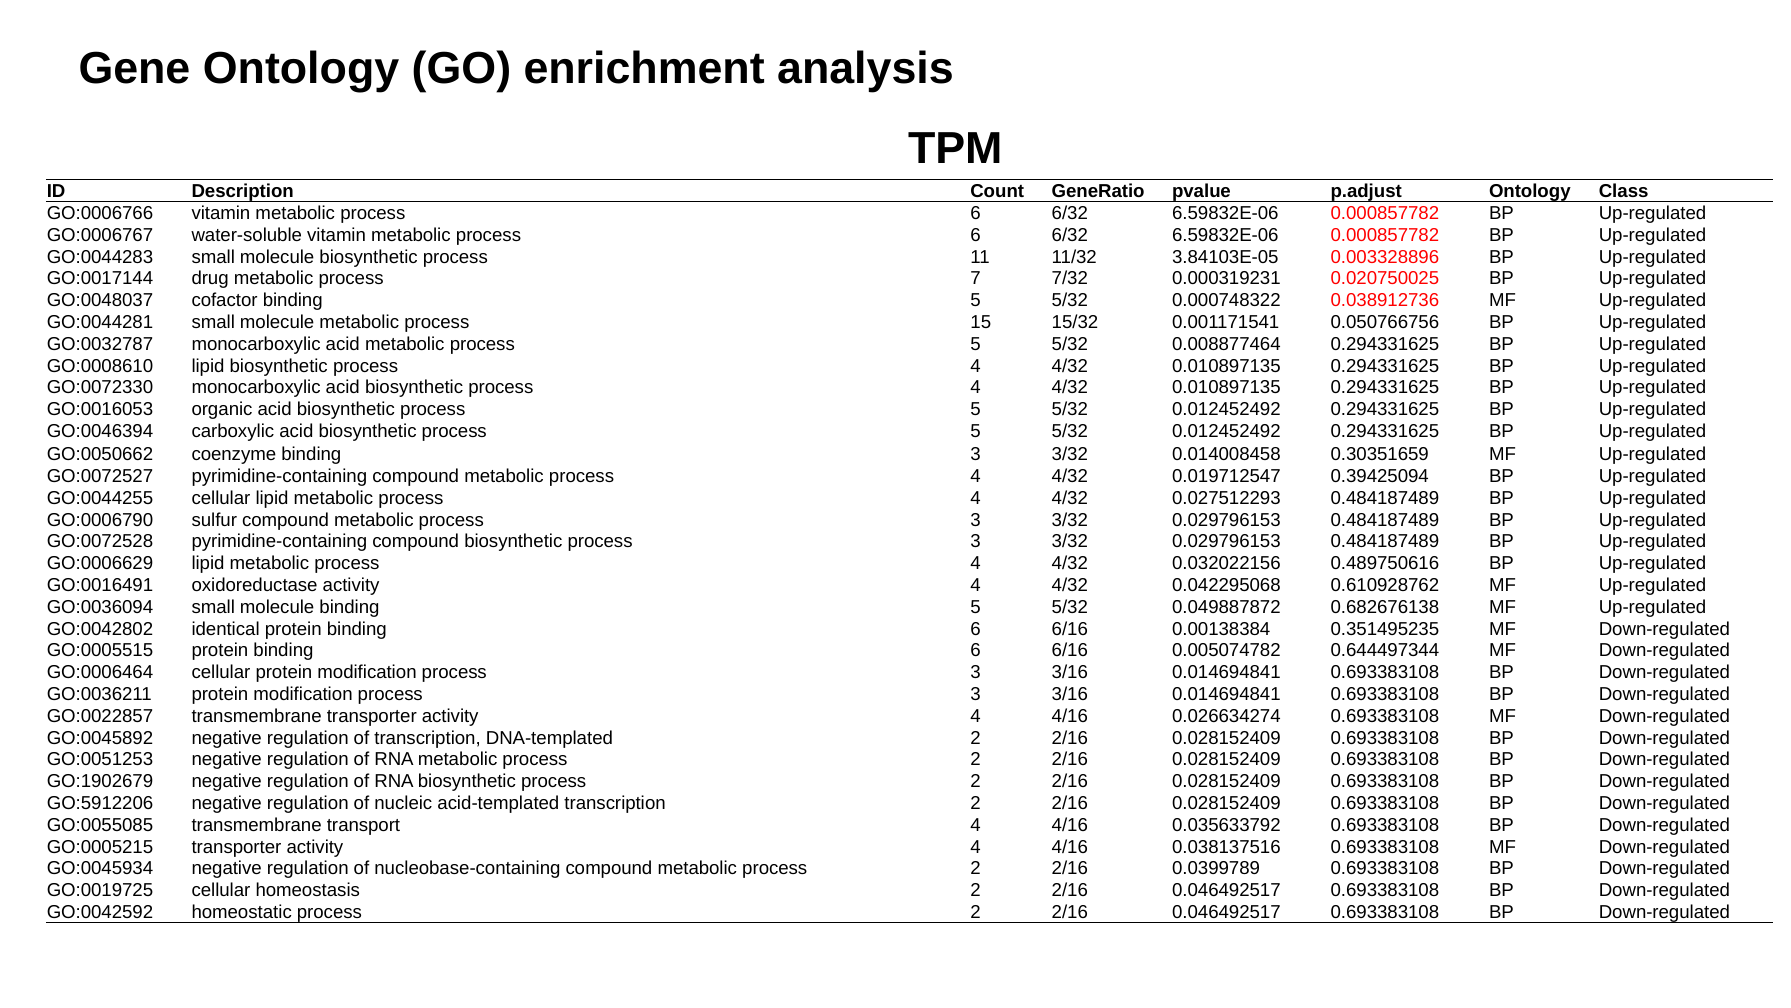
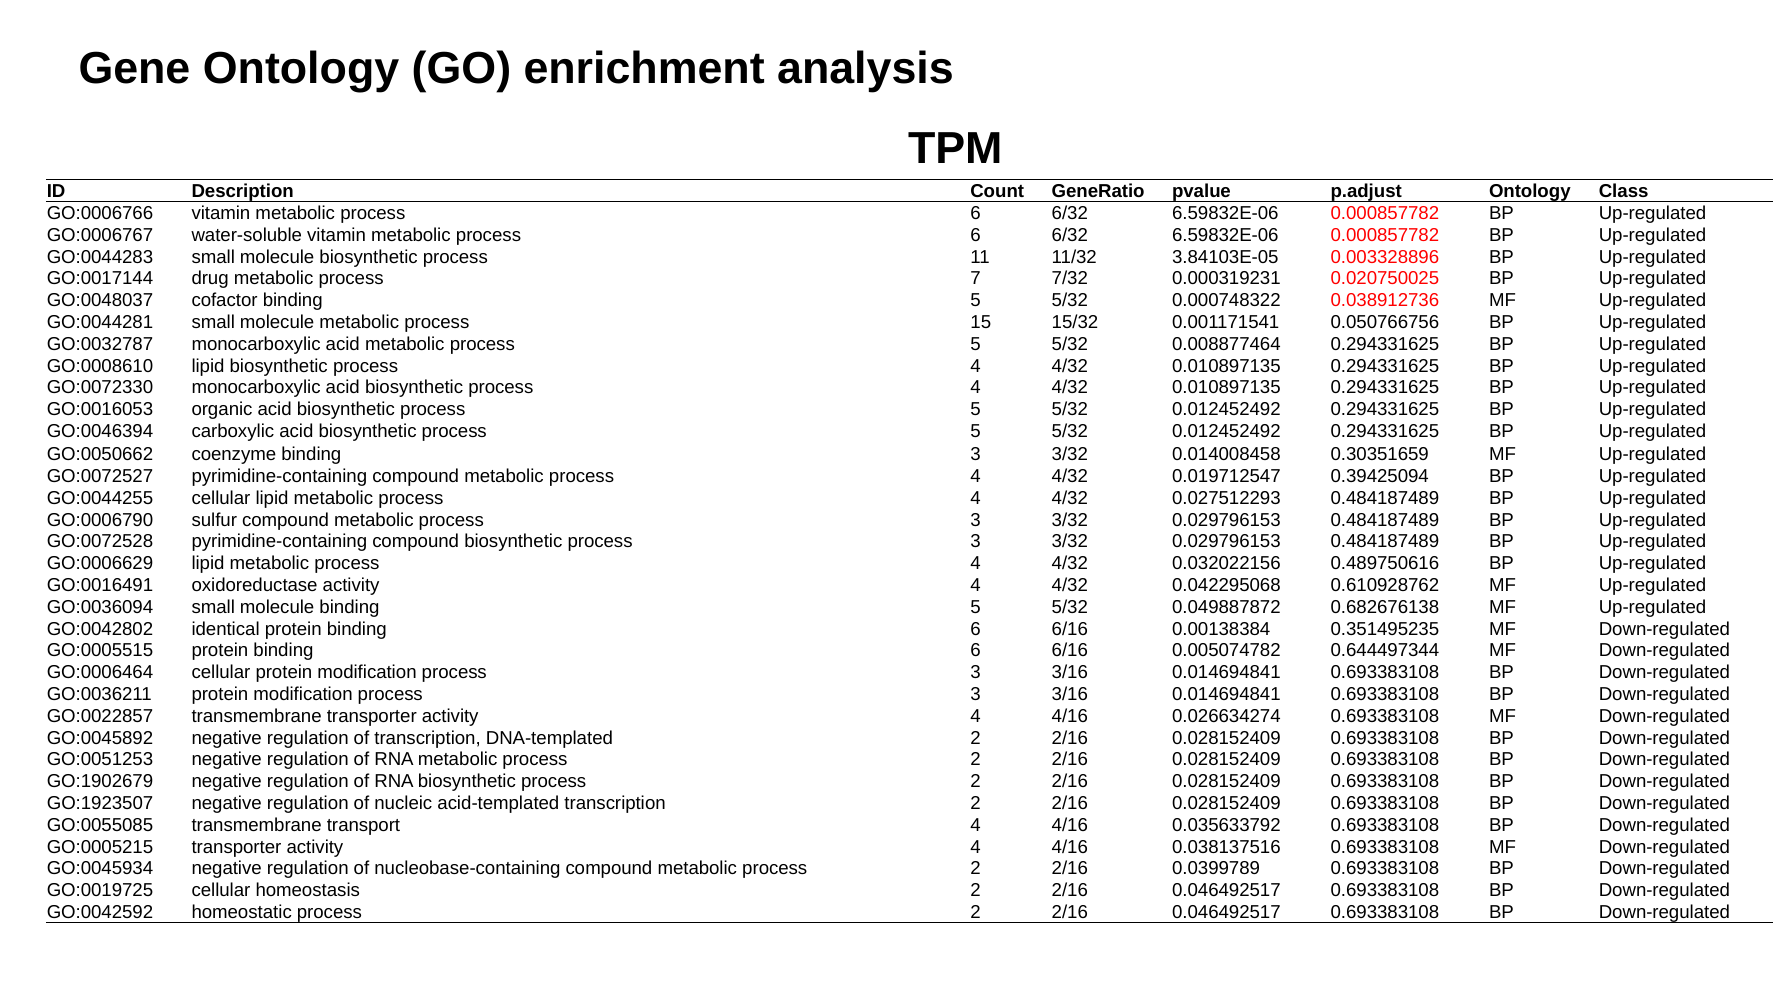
GO:5912206: GO:5912206 -> GO:1923507 (100, 803)
